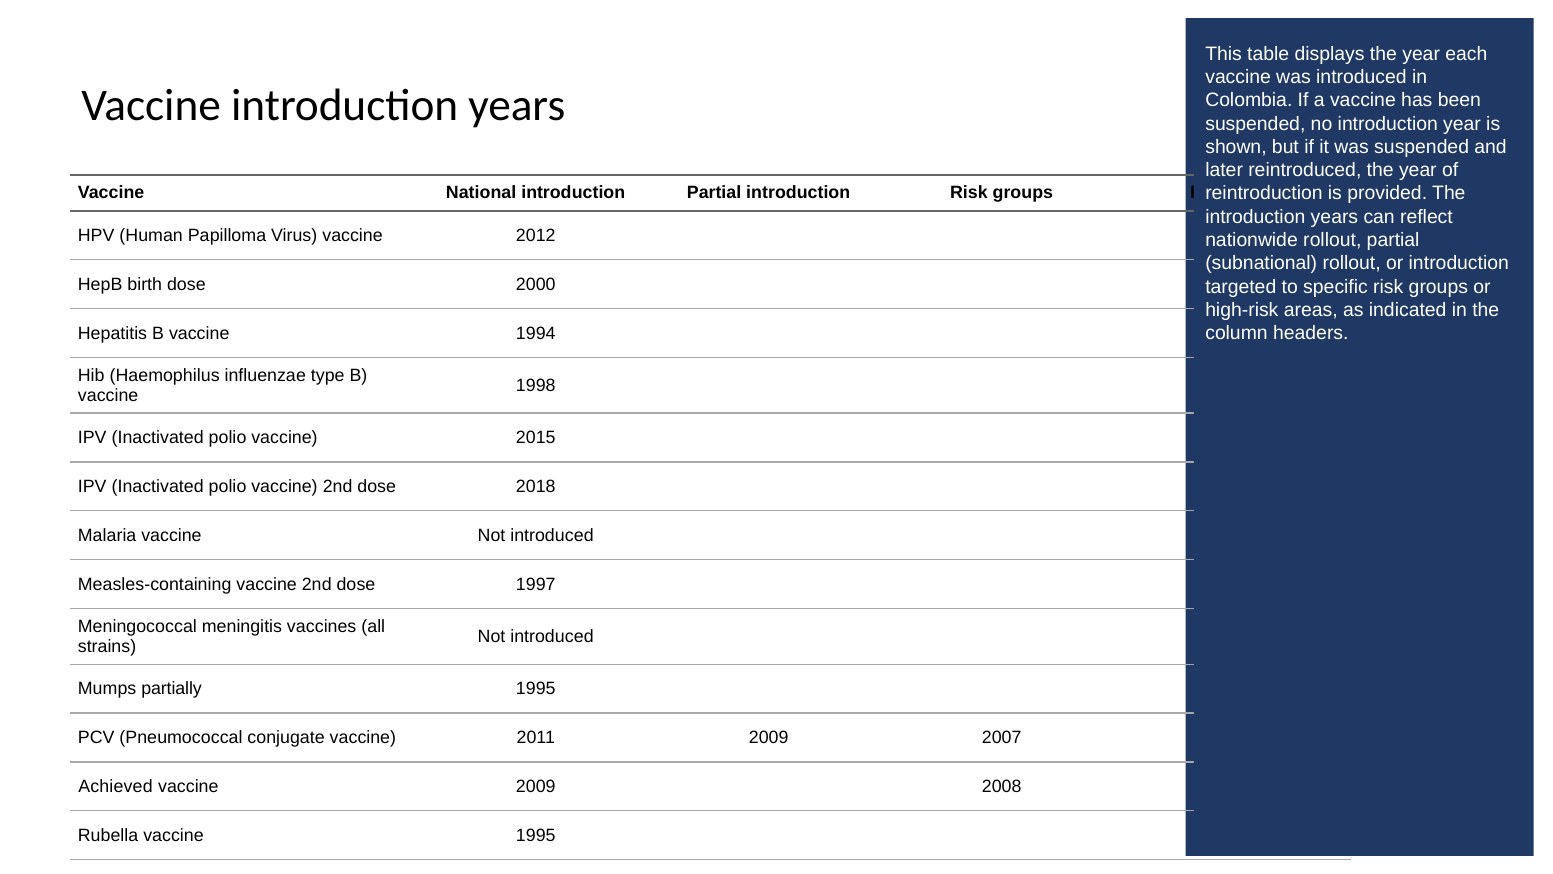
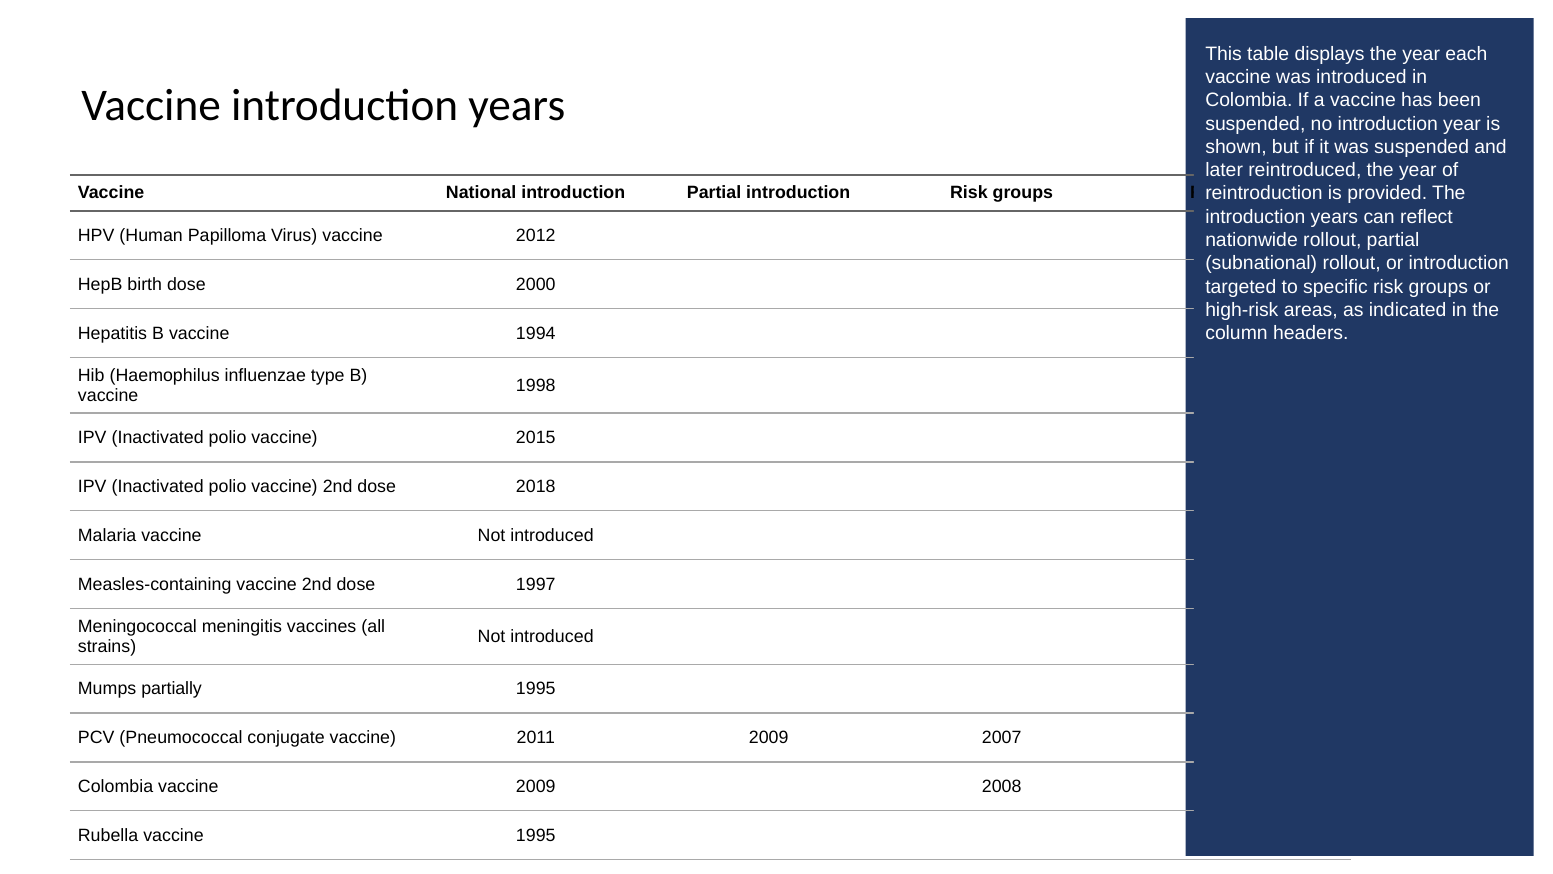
Achieved: Achieved -> Colombia (116, 786)
